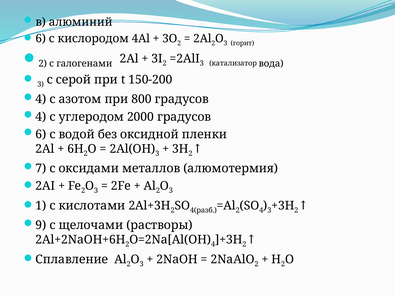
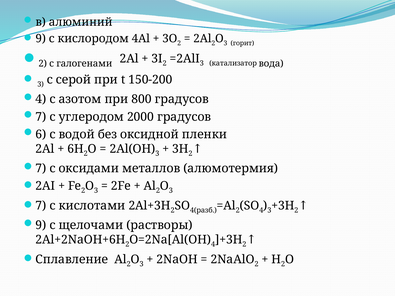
6: 6 -> 9 (41, 39)
4: 4 -> 7 (41, 117)
1: 1 -> 7 (41, 206)
